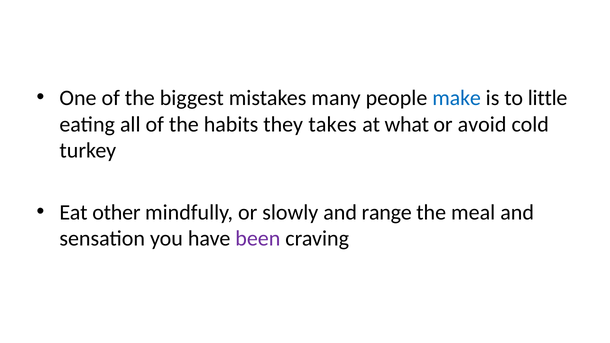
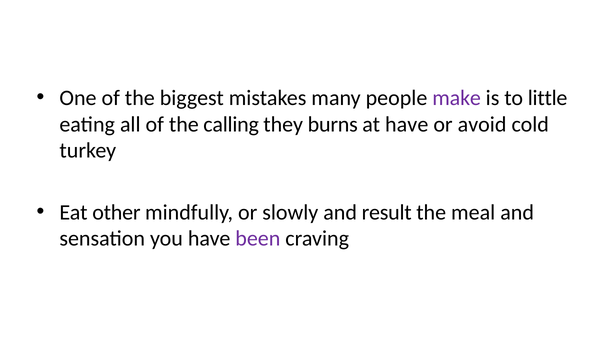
make colour: blue -> purple (457, 98)
habits: habits -> calling (231, 124)
takes: takes -> burns (333, 124)
at what: what -> have (407, 124)
range: range -> result (387, 212)
